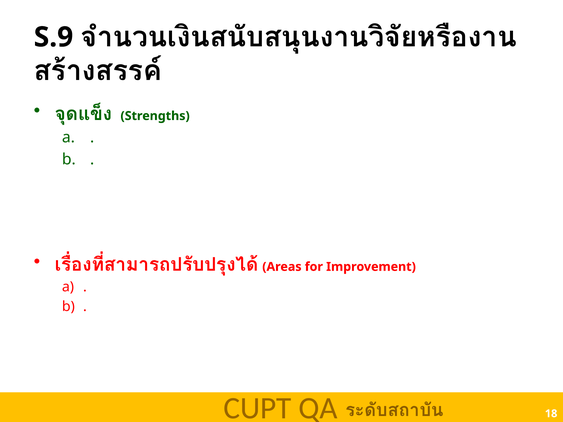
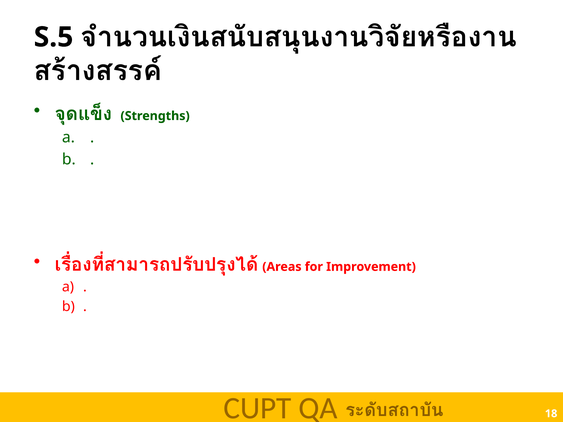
S.9: S.9 -> S.5 (54, 37)
